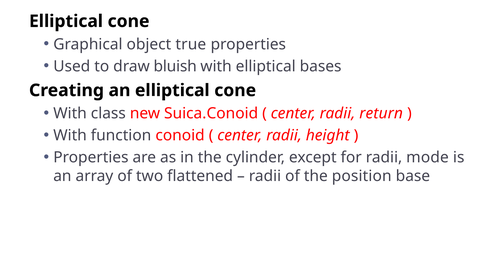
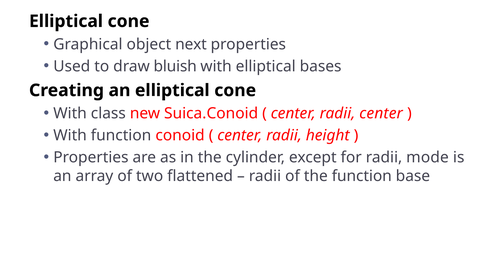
true: true -> next (191, 44)
radii return: return -> center (381, 113)
the position: position -> function (362, 176)
